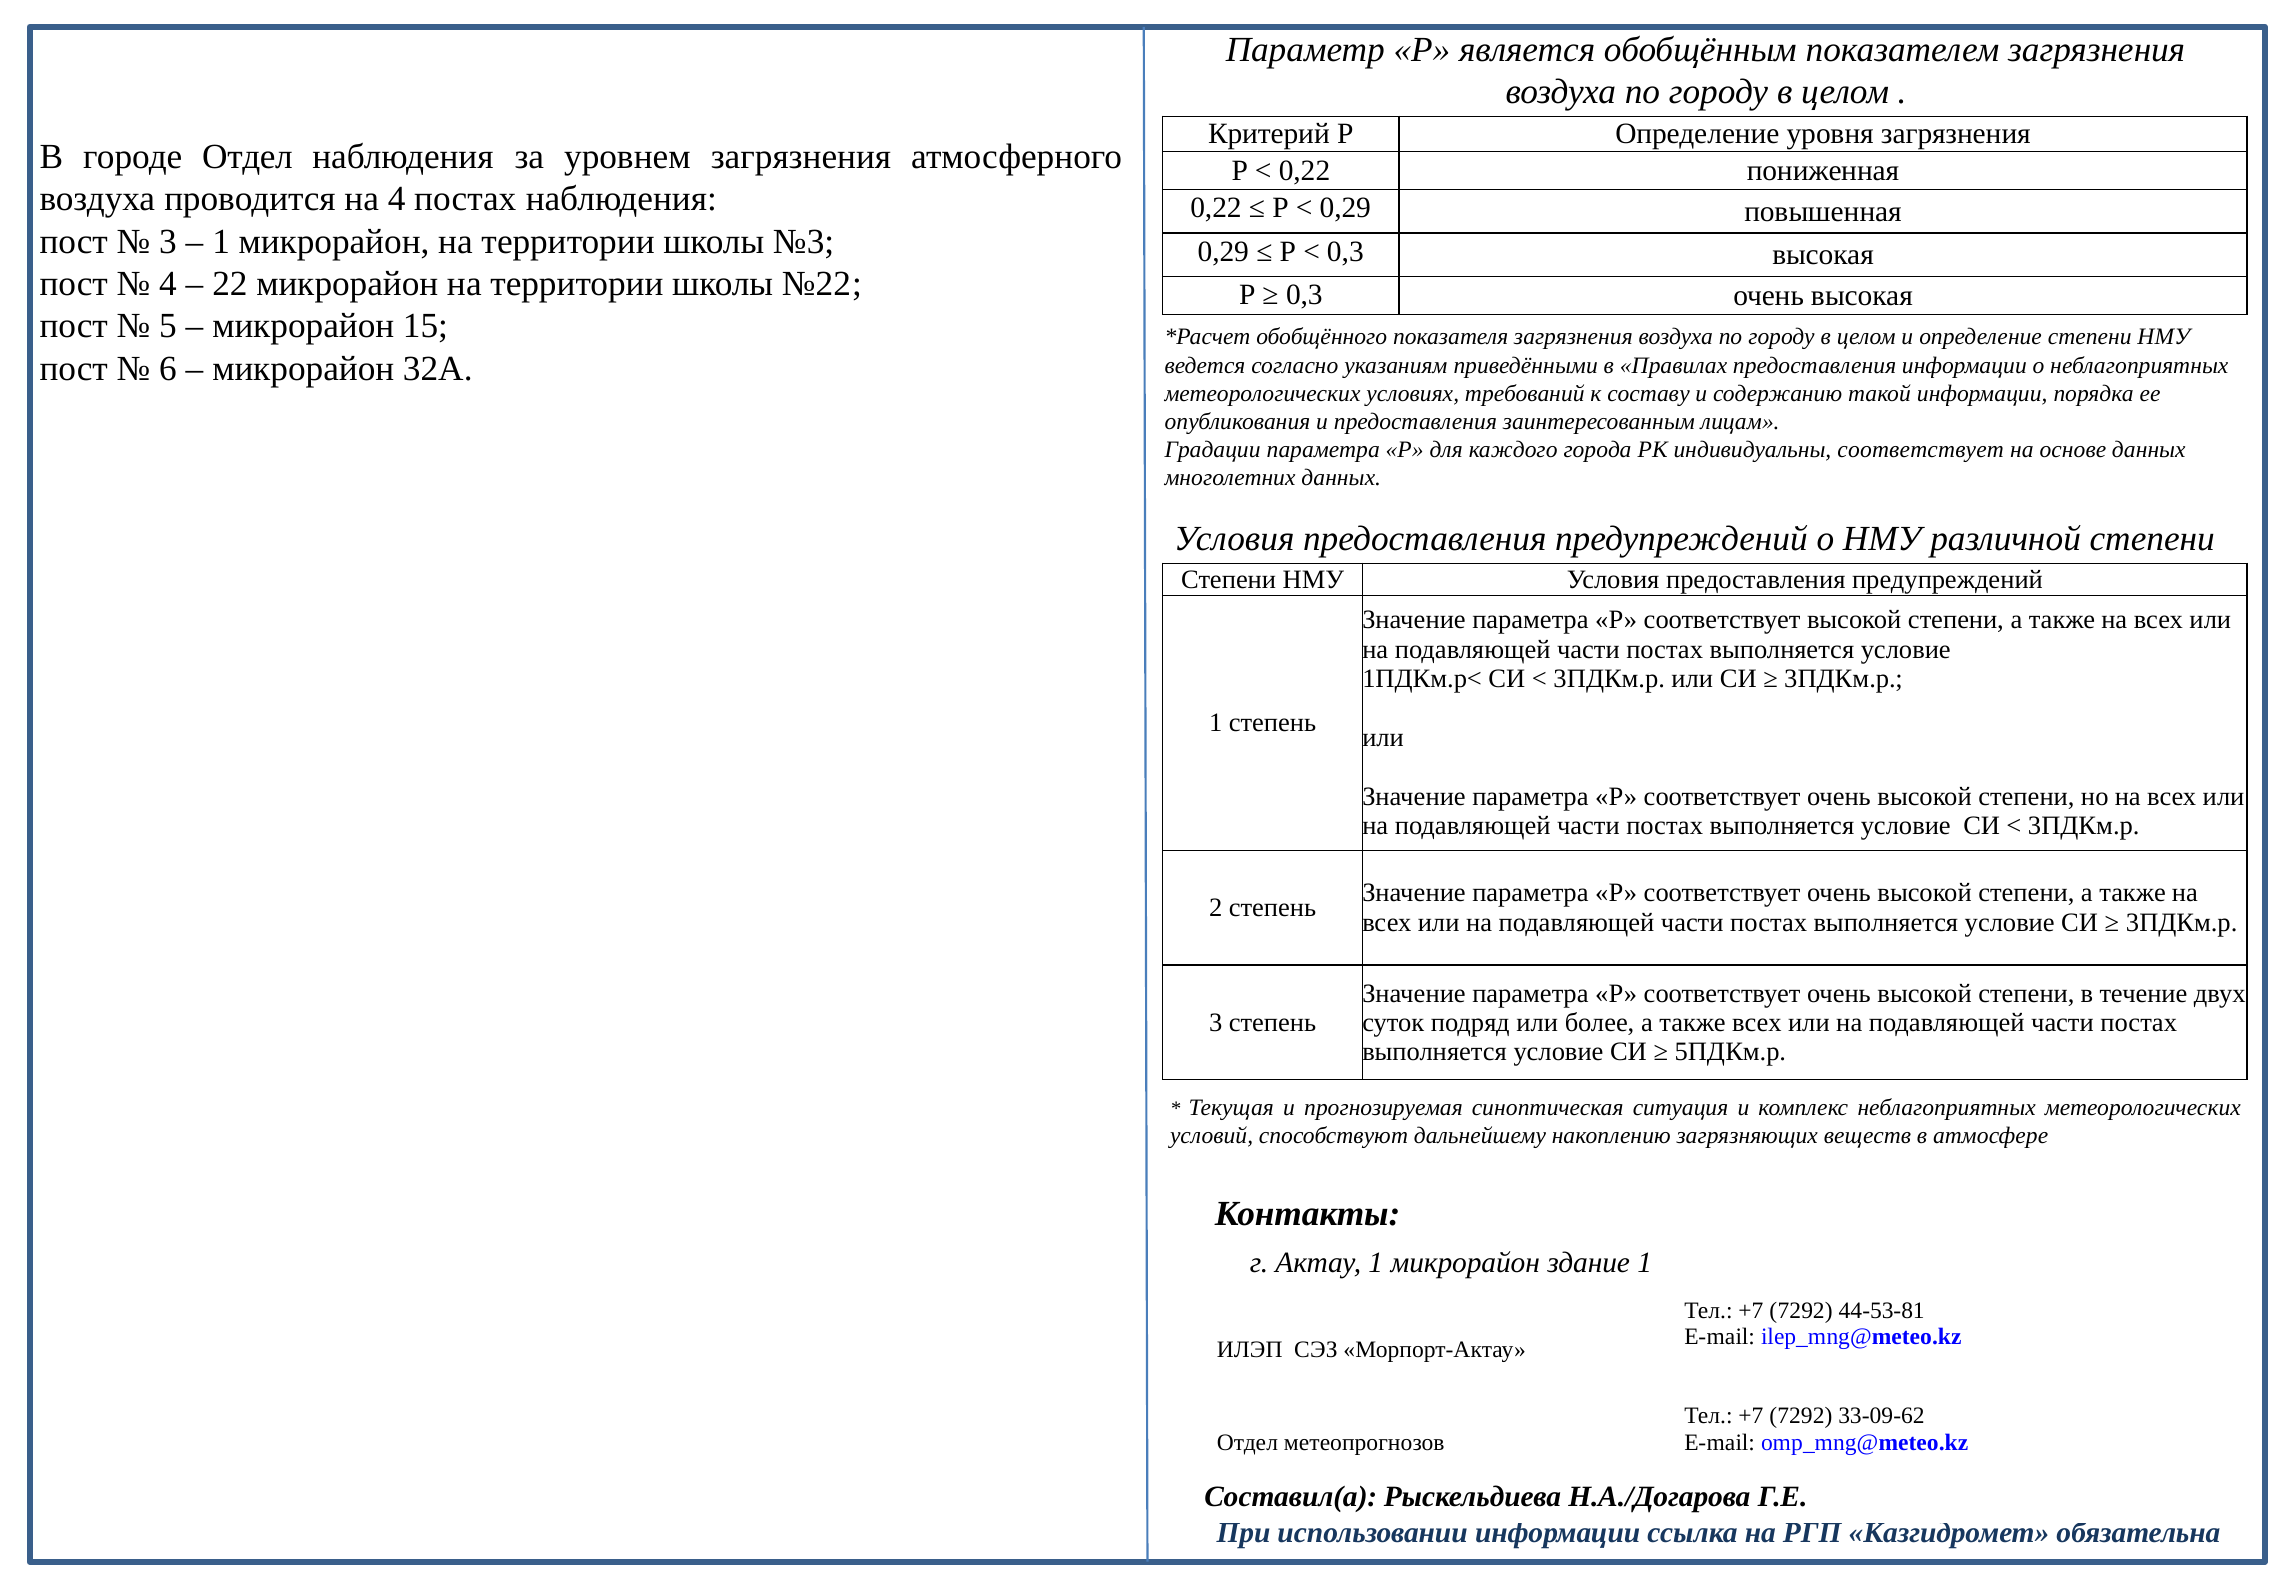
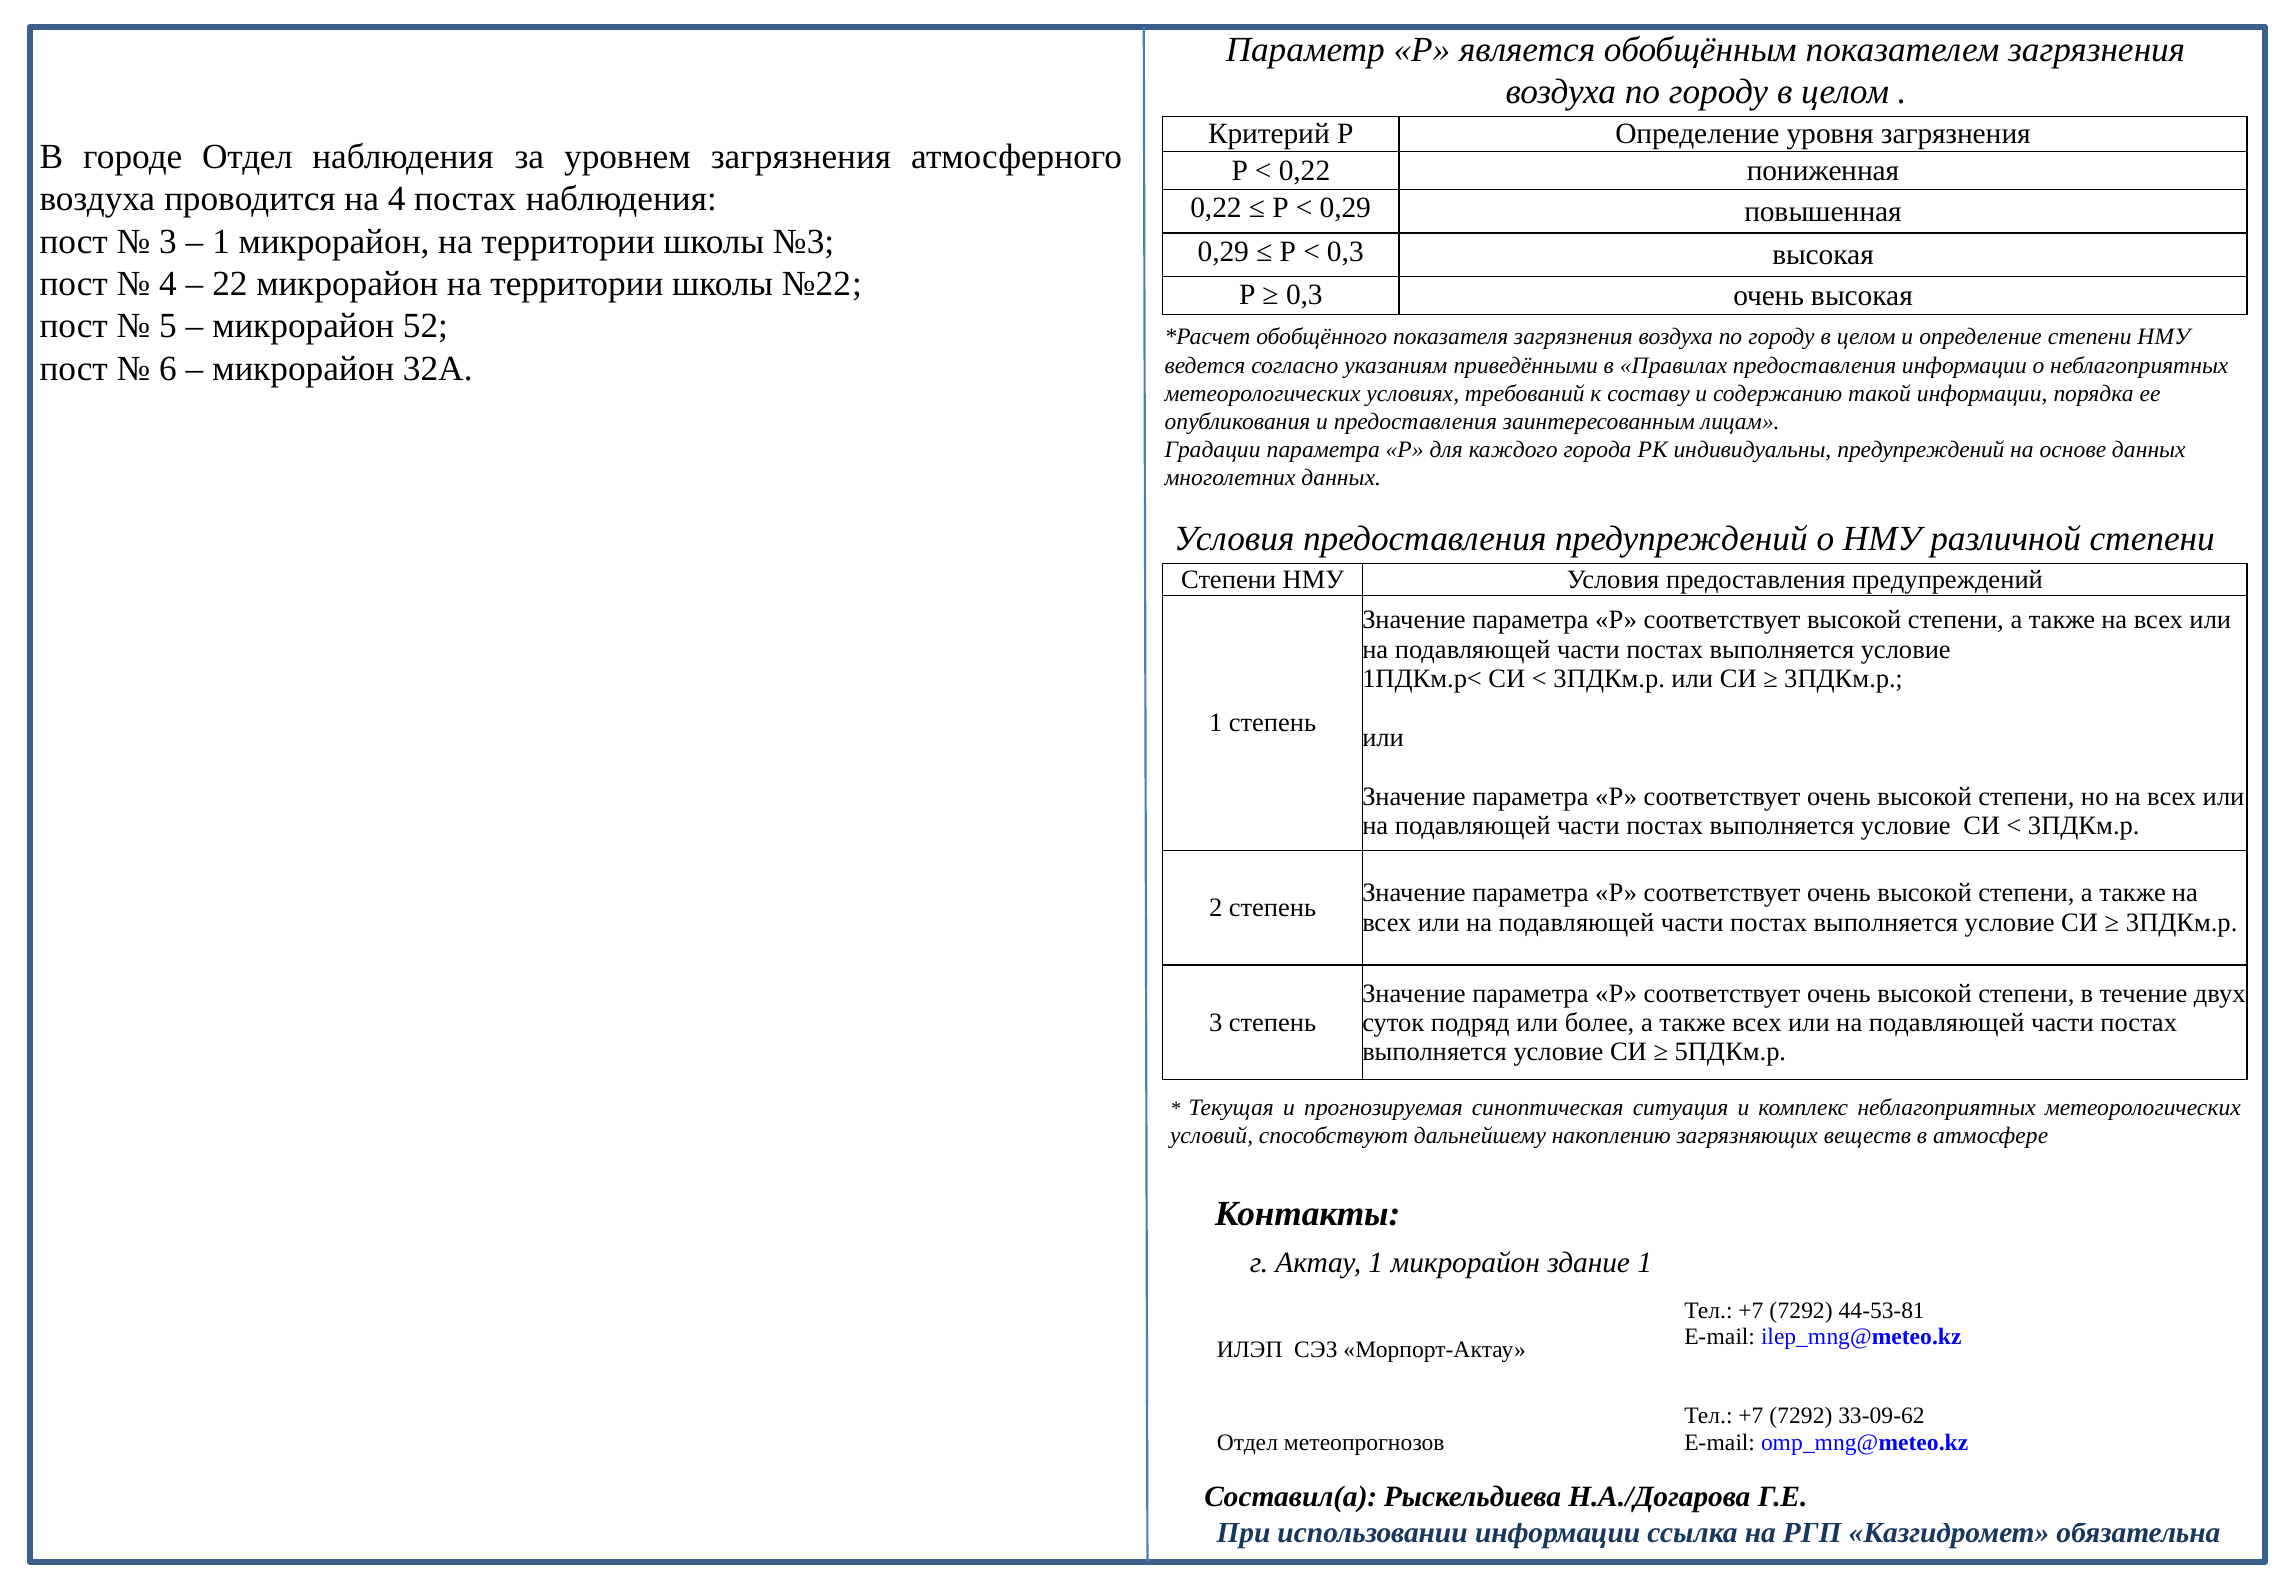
15: 15 -> 52 (425, 326)
индивидуальны соответствует: соответствует -> предупреждений (1921, 450)
